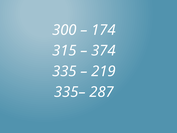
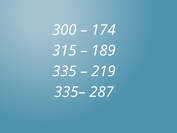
374: 374 -> 189 (103, 51)
